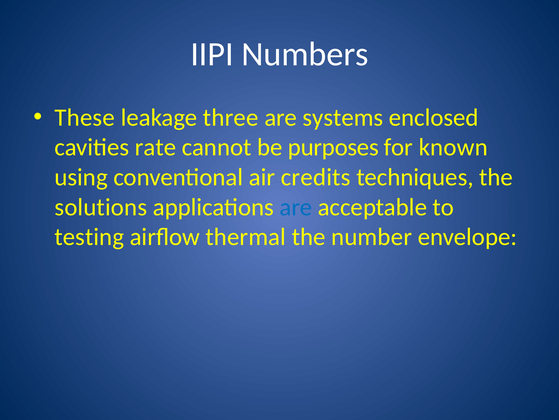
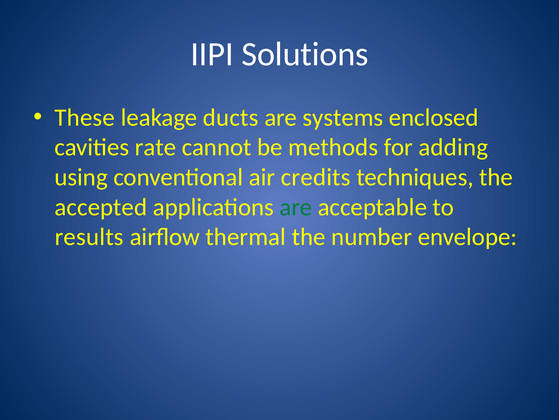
Numbers: Numbers -> Solutions (305, 54)
three: three -> ducts (231, 117)
purposes: purposes -> methods (333, 147)
known: known -> adding (453, 147)
solutions: solutions -> accepted (101, 207)
are colour: blue -> green (296, 207)
testing: testing -> results (89, 237)
